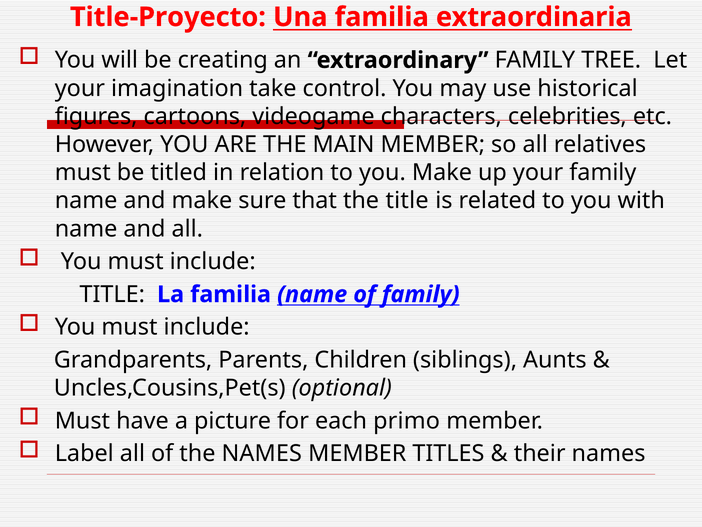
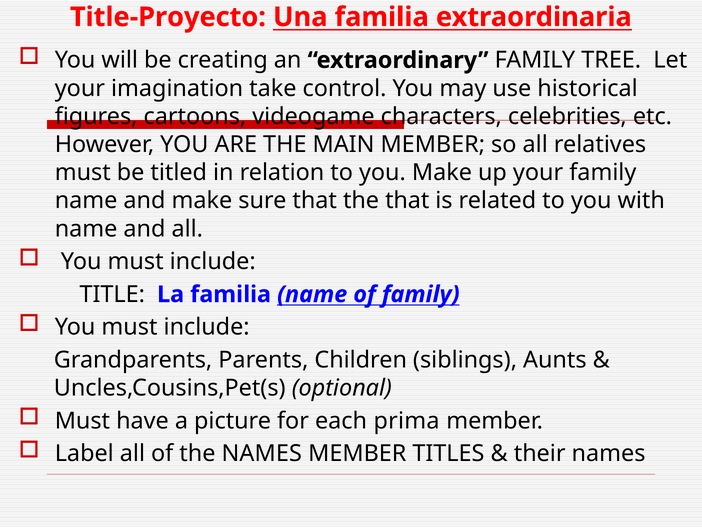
the title: title -> that (407, 201)
primo: primo -> prima (407, 420)
